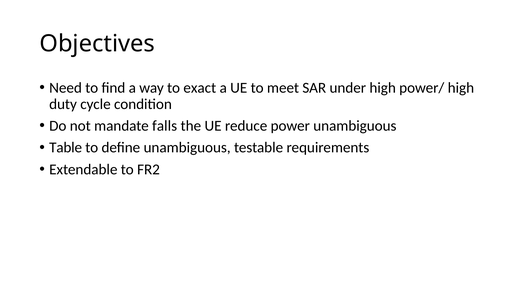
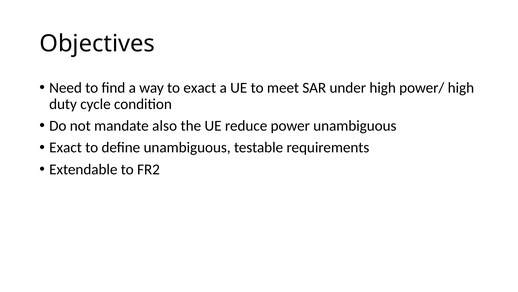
falls: falls -> also (165, 126)
Table: Table -> Exact (66, 147)
